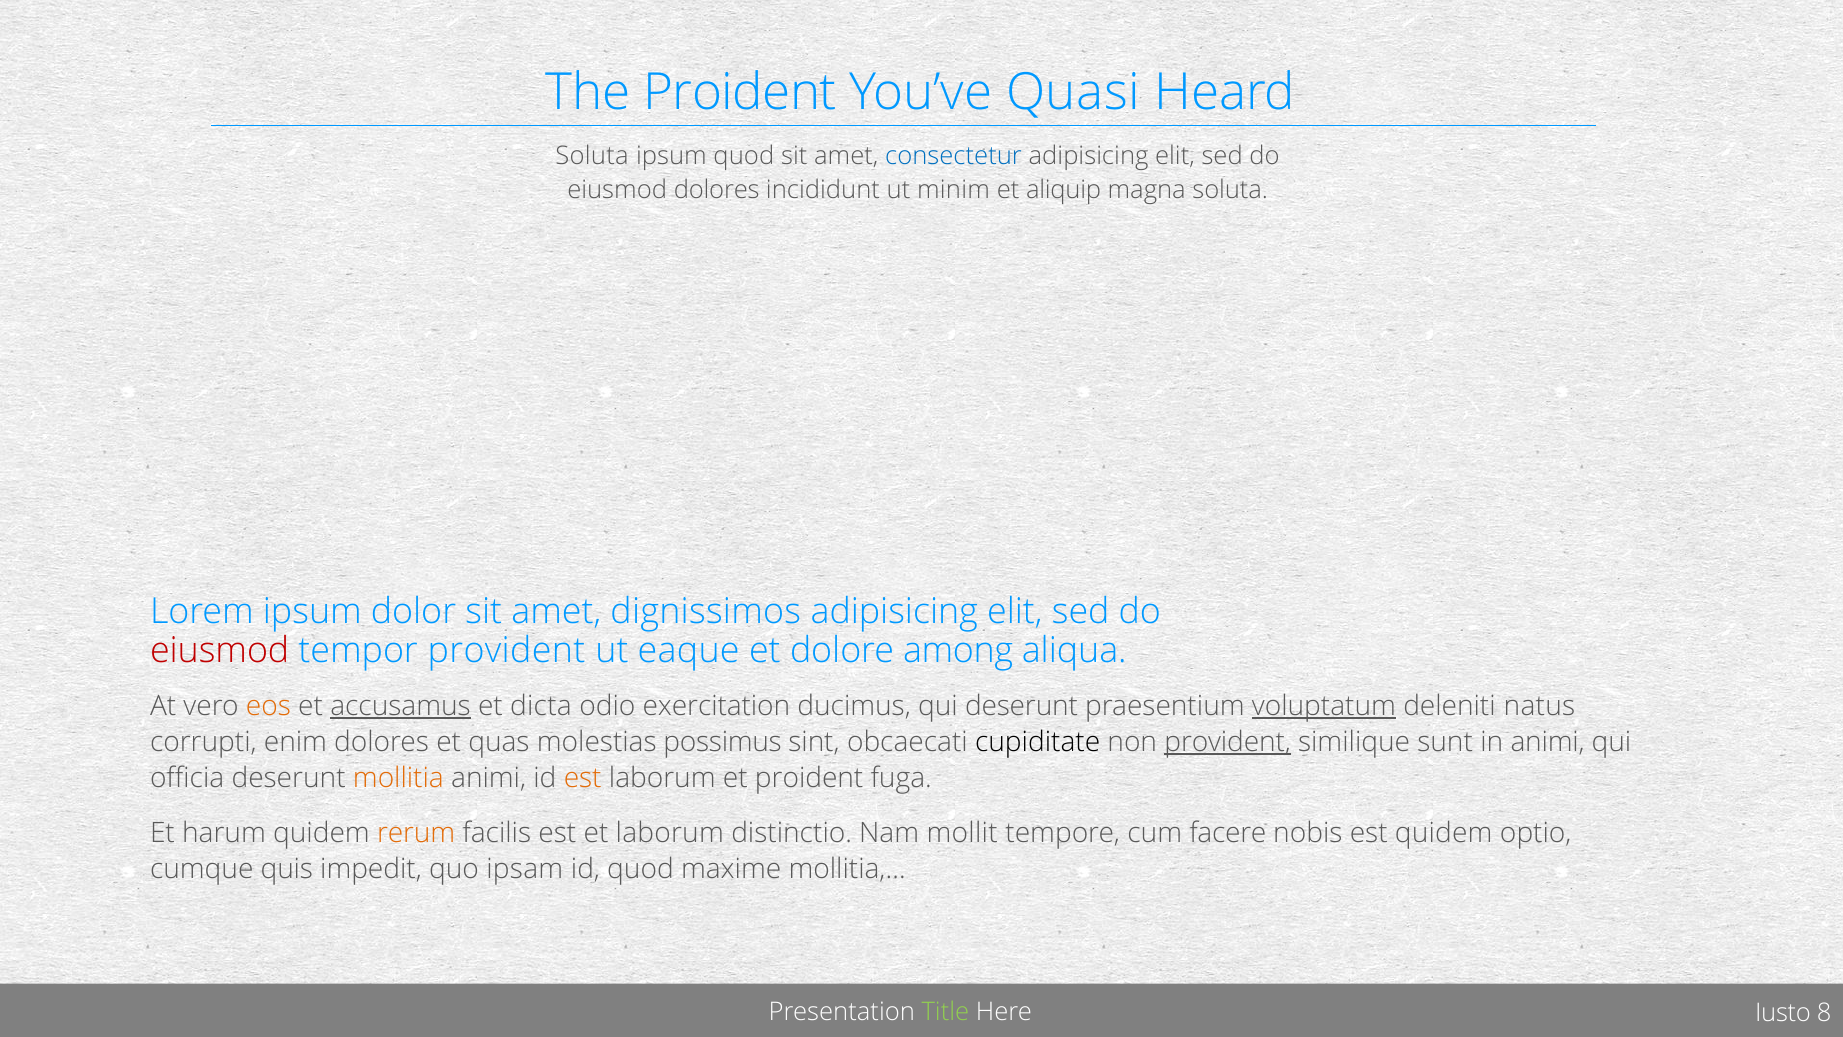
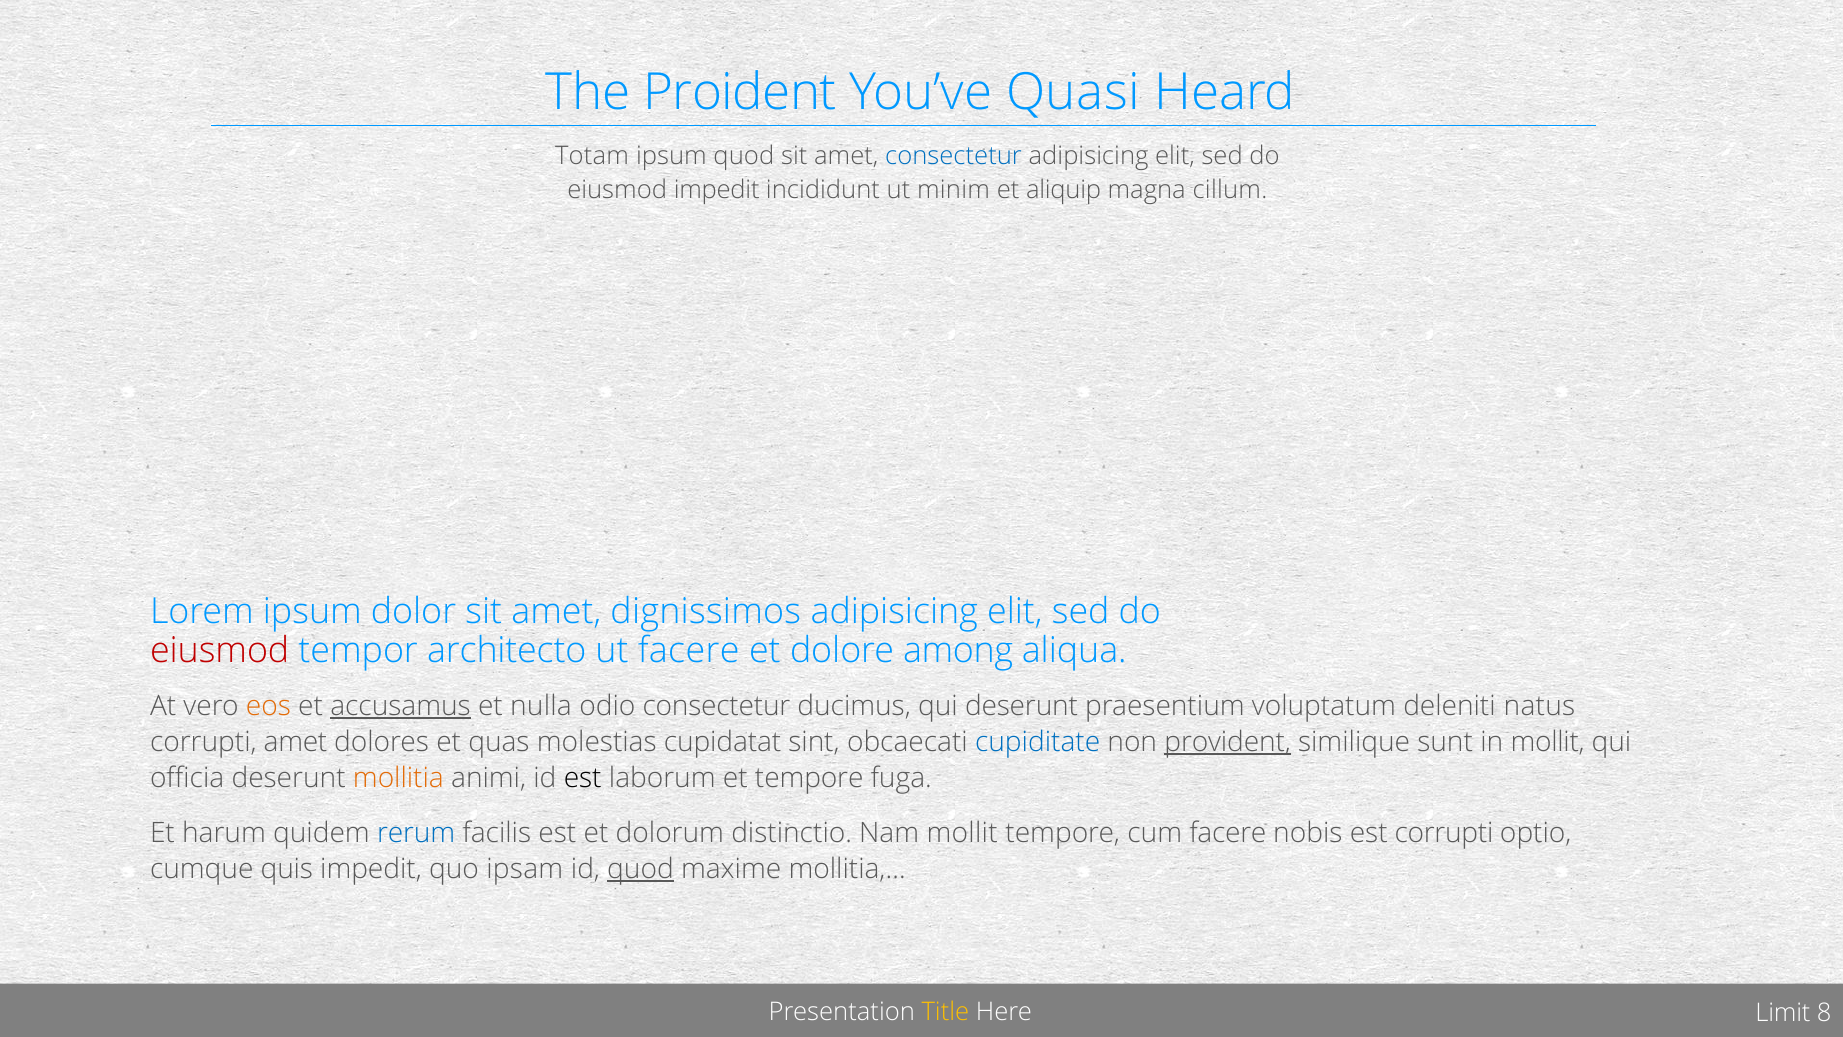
Soluta: Soluta -> Totam (592, 156)
eiusmod dolores: dolores -> impedit (717, 190)
magna soluta: soluta -> cillum (1230, 190)
tempor provident: provident -> architecto (507, 650)
ut eaque: eaque -> facere (689, 650)
dicta: dicta -> nulla (541, 706)
odio exercitation: exercitation -> consectetur (716, 706)
voluptatum underline: present -> none (1324, 706)
corrupti enim: enim -> amet (296, 742)
possimus: possimus -> cupidatat (723, 742)
cupiditate colour: black -> blue (1038, 742)
in animi: animi -> mollit (1548, 742)
est colour: orange -> black (583, 778)
et proident: proident -> tempore (809, 778)
rerum colour: orange -> blue (416, 833)
et laborum: laborum -> dolorum (670, 833)
est quidem: quidem -> corrupti (1444, 833)
quod underline: none -> present (641, 869)
Title colour: light green -> yellow (945, 1011)
Iusto: Iusto -> Limit (1783, 1012)
